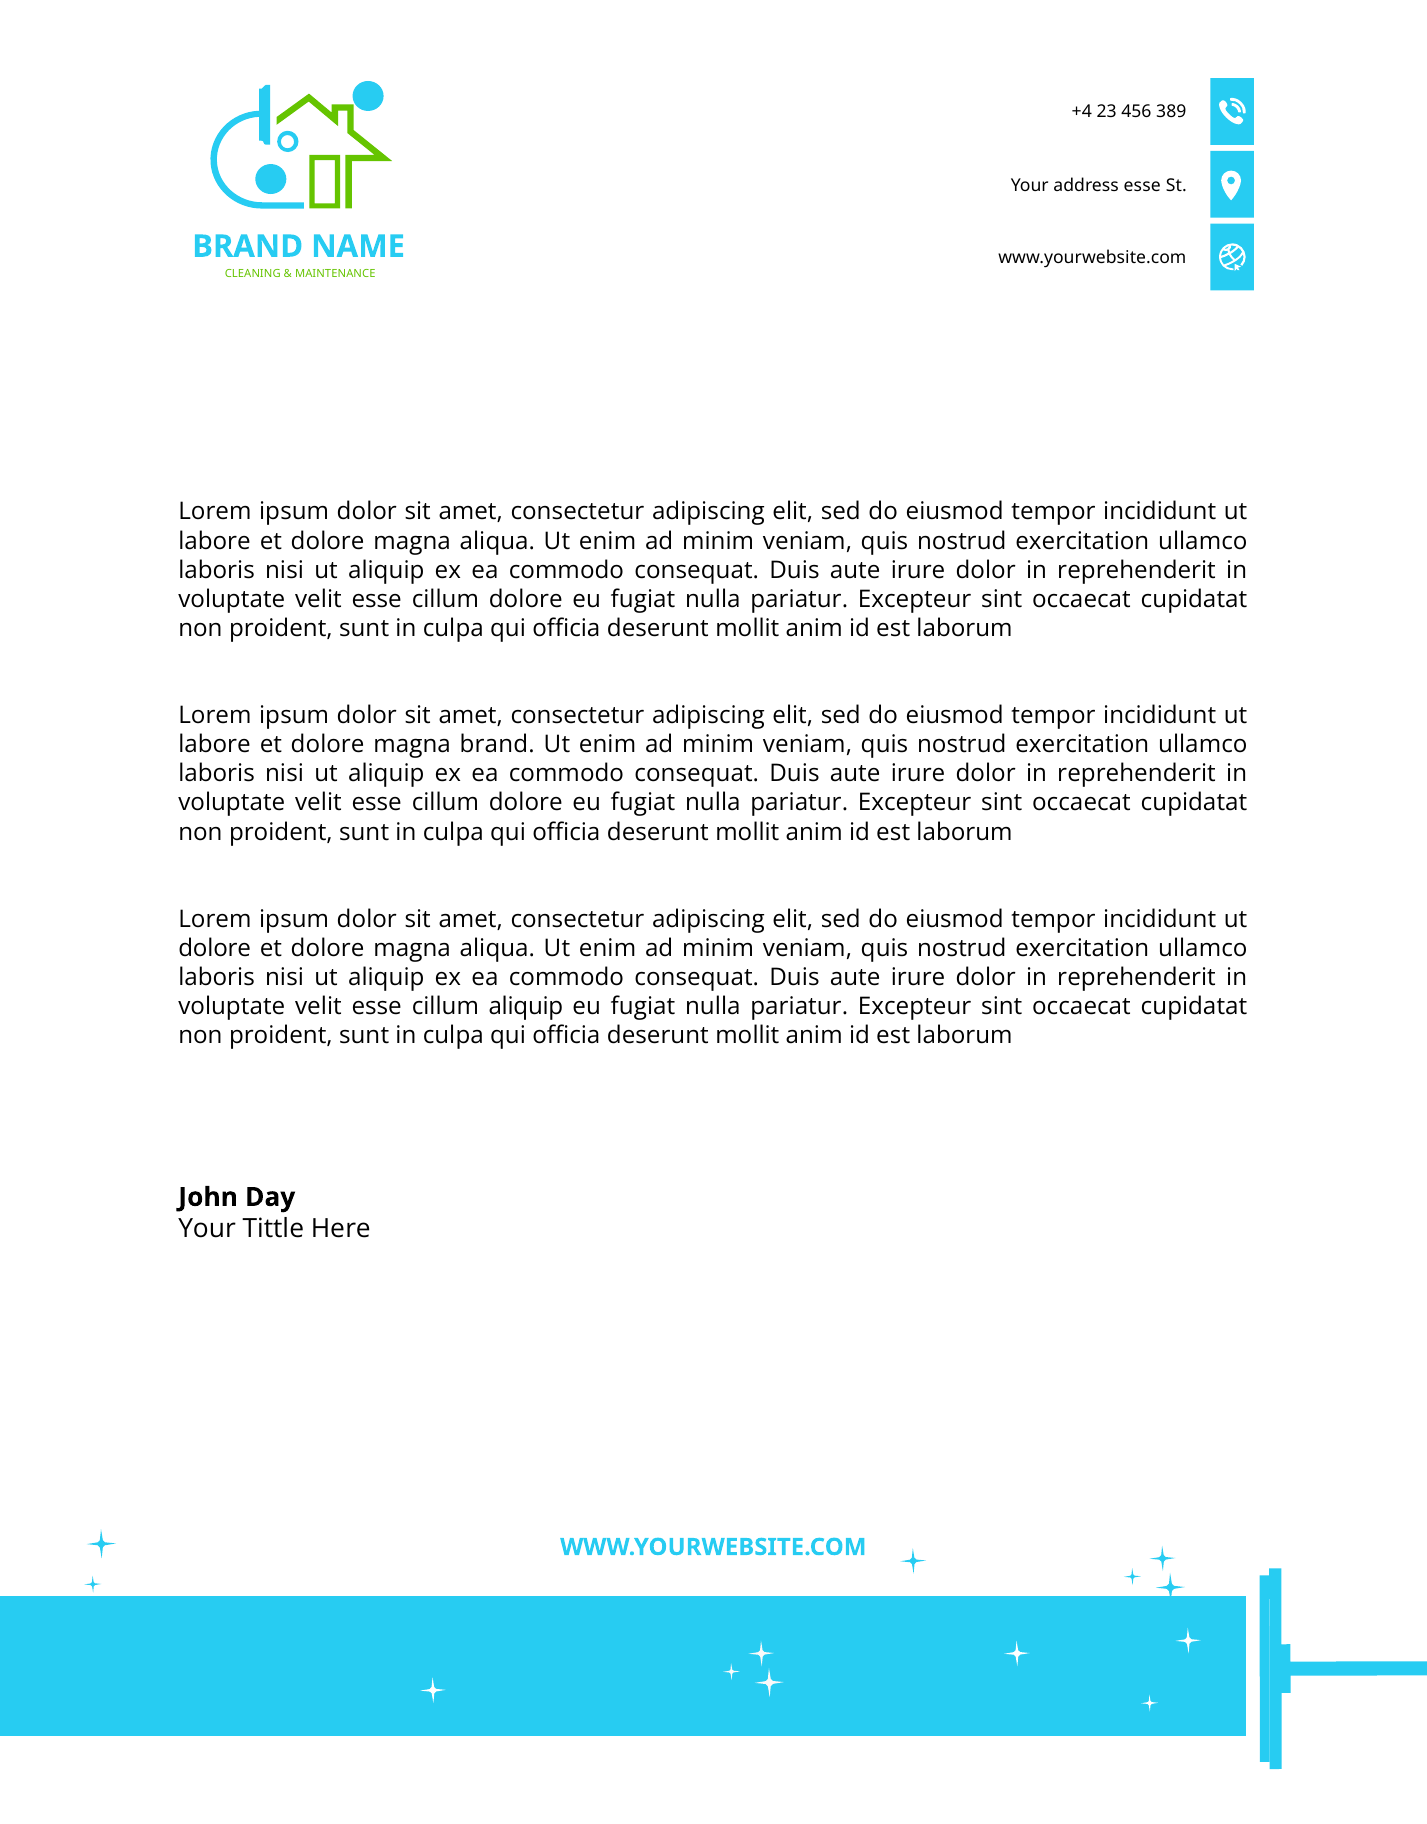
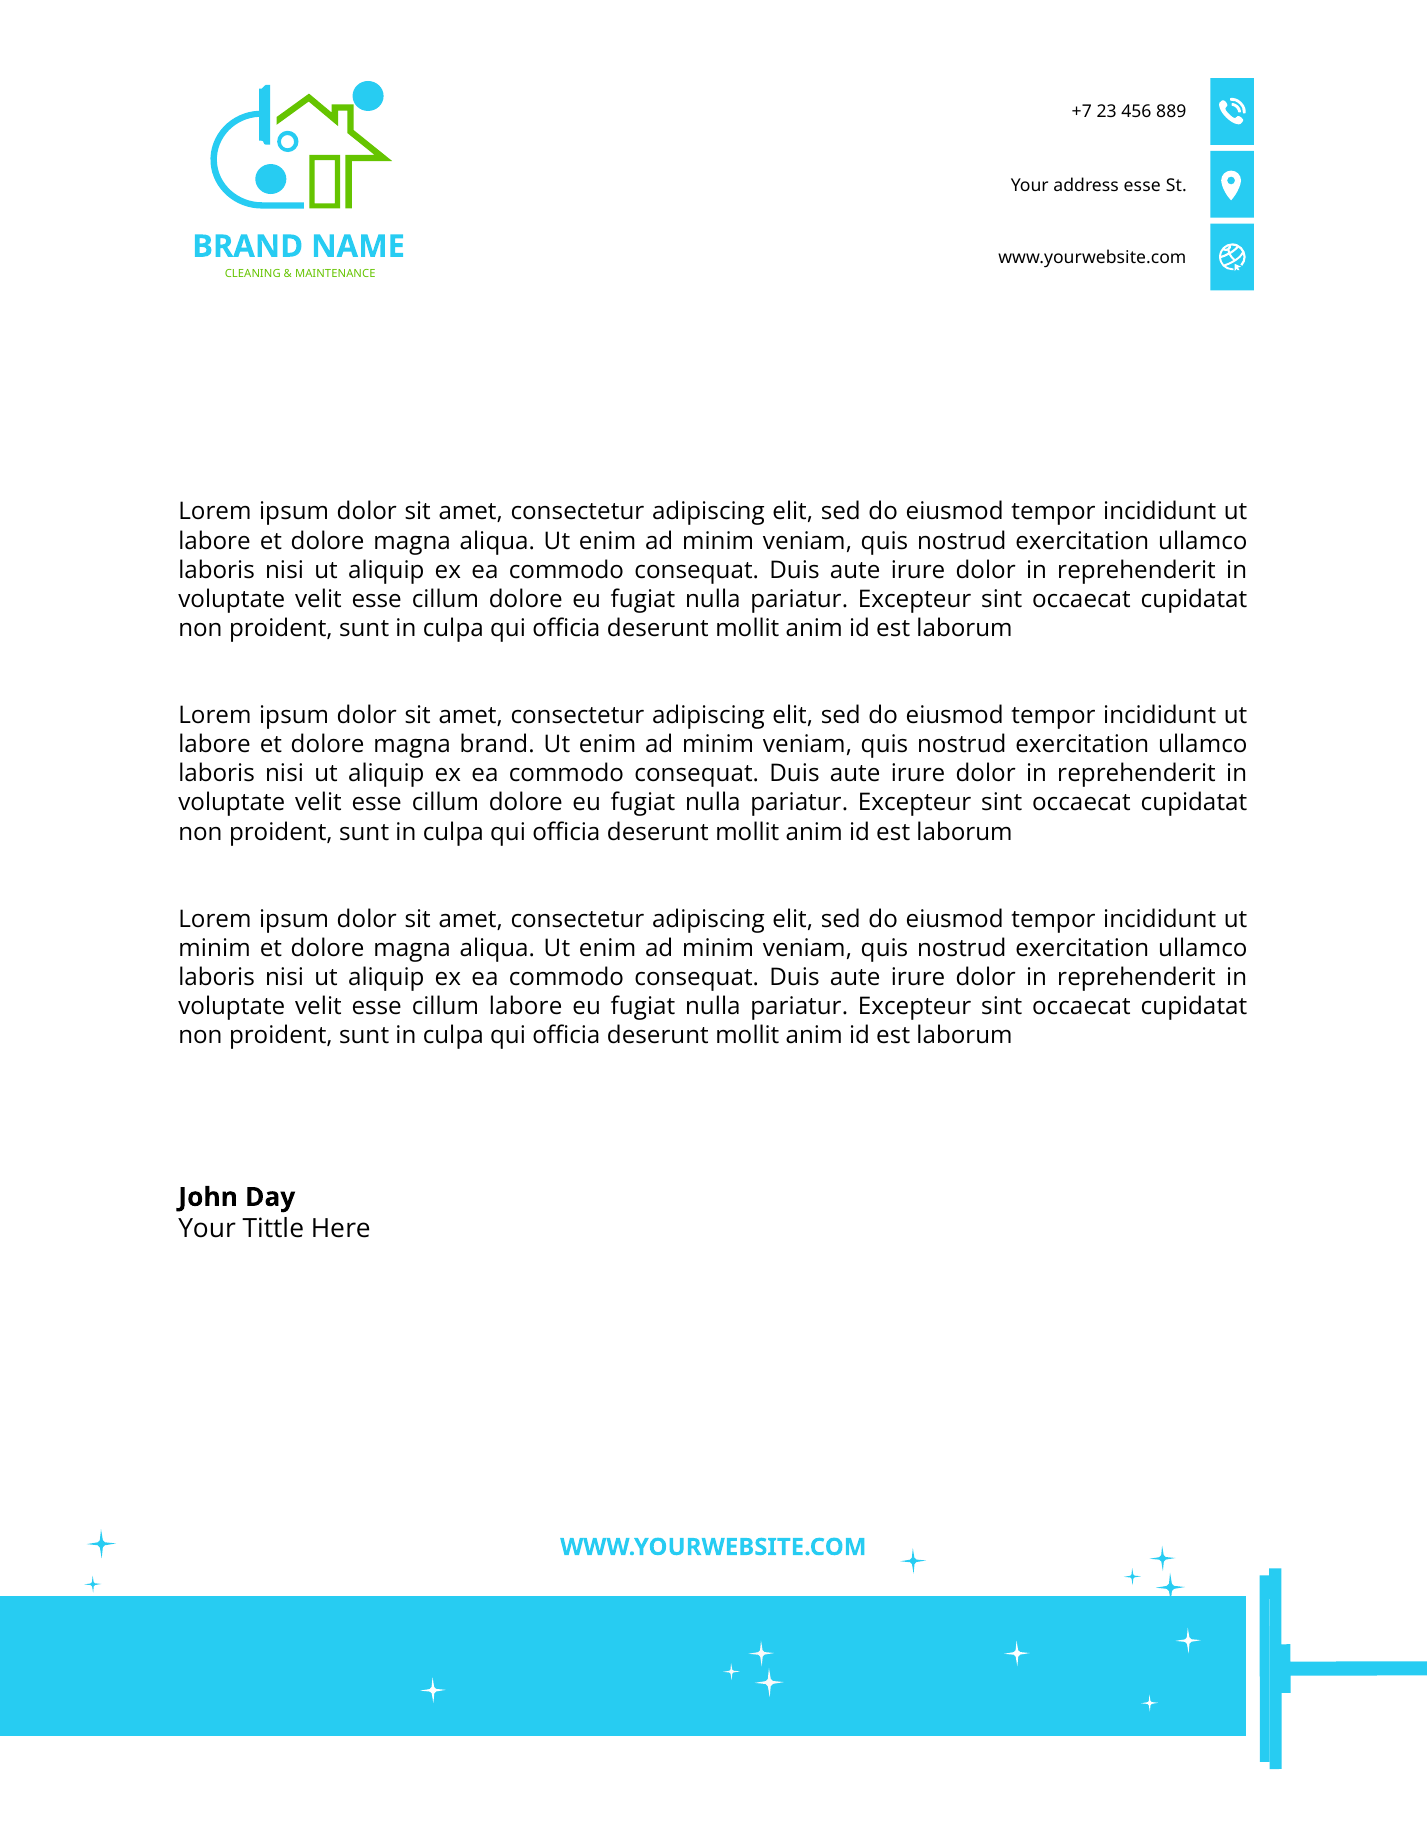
+4: +4 -> +7 (1082, 112)
389: 389 -> 889 (1171, 112)
dolore: dolore -> minim (215, 948)
cillum aliquip: aliquip -> labore (526, 1006)
